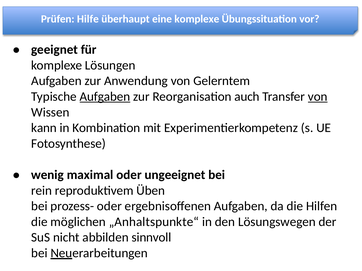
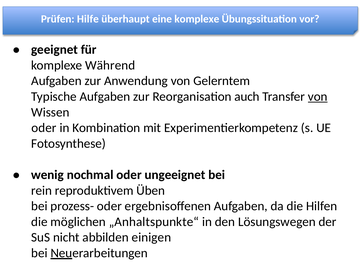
Lösungen: Lösungen -> Während (110, 65)
Aufgaben underline: present -> none (105, 97)
kann: kann -> oder (44, 128)
maximal: maximal -> nochmal (90, 175)
sinnvoll: sinnvoll -> einigen (151, 238)
